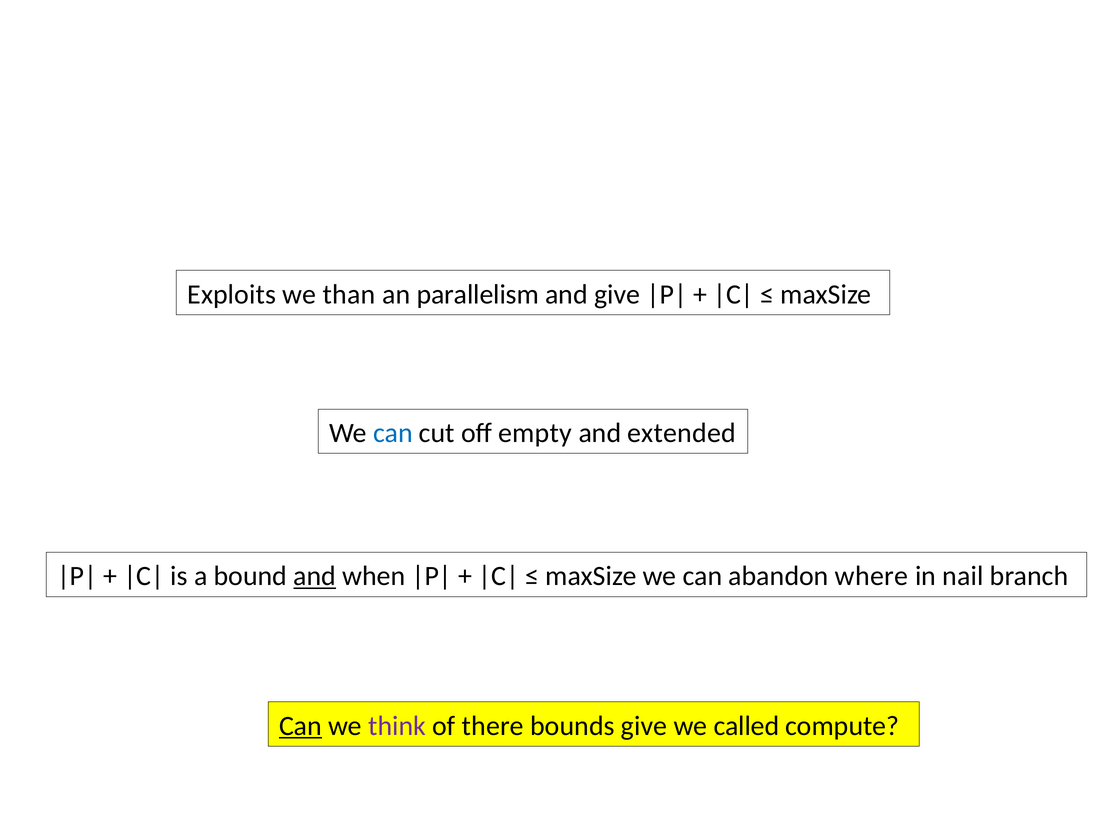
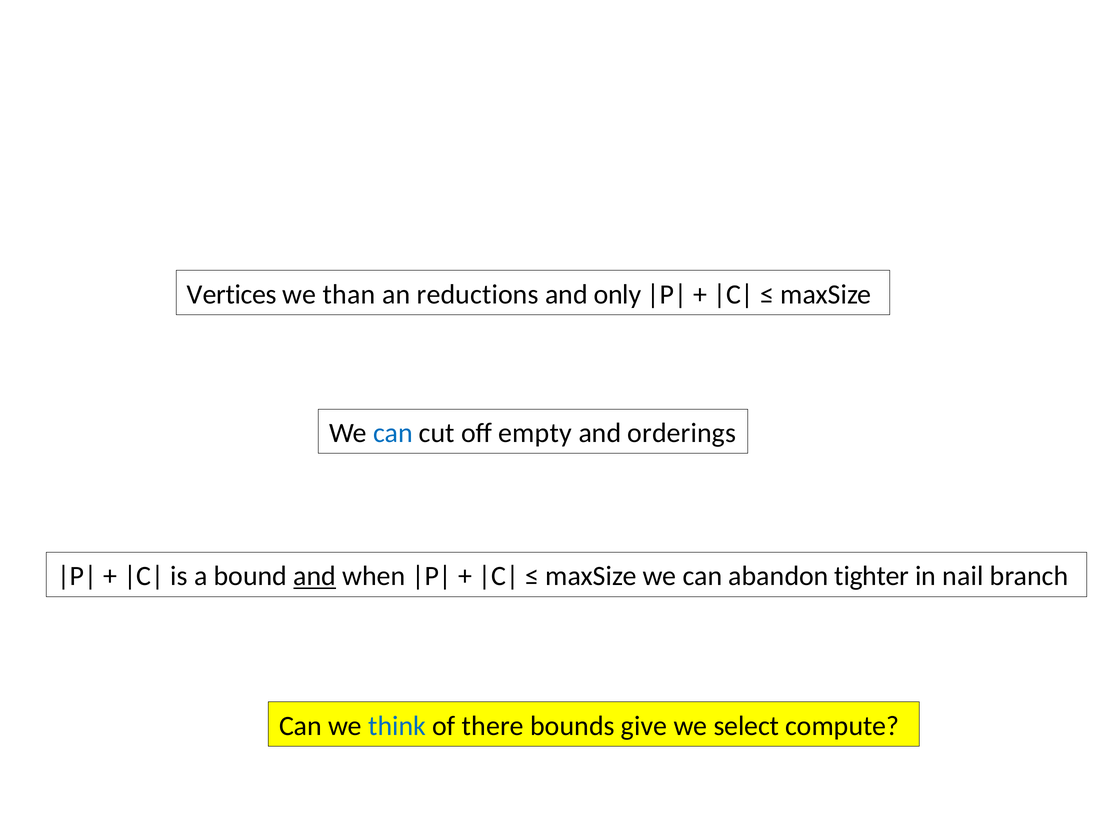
Exploits: Exploits -> Vertices (232, 295)
parallelism: parallelism -> reductions (478, 295)
and give: give -> only (617, 295)
extended: extended -> orderings (682, 433)
where: where -> tighter (872, 576)
Can underline: present -> none (301, 726)
think colour: purple -> blue (397, 726)
called: called -> select (746, 726)
